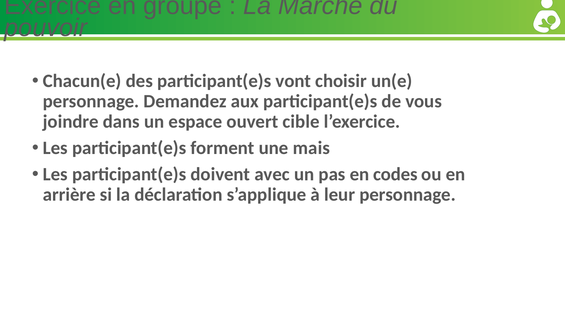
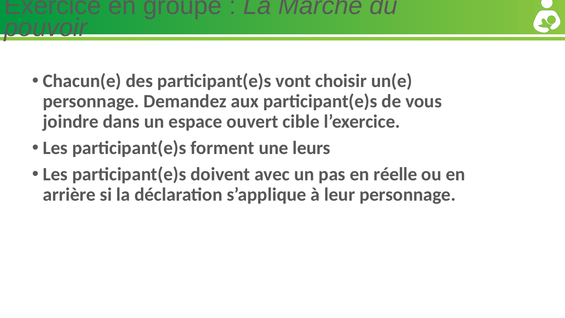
mais: mais -> leurs (312, 148)
codes: codes -> réelle (395, 174)
